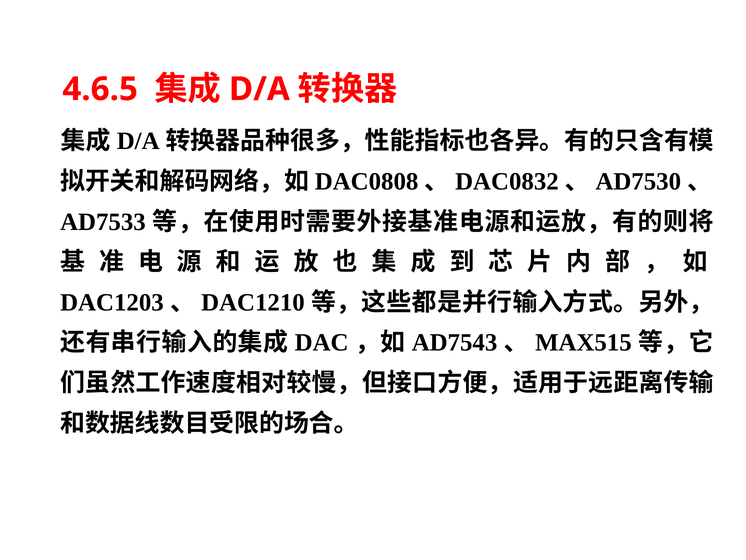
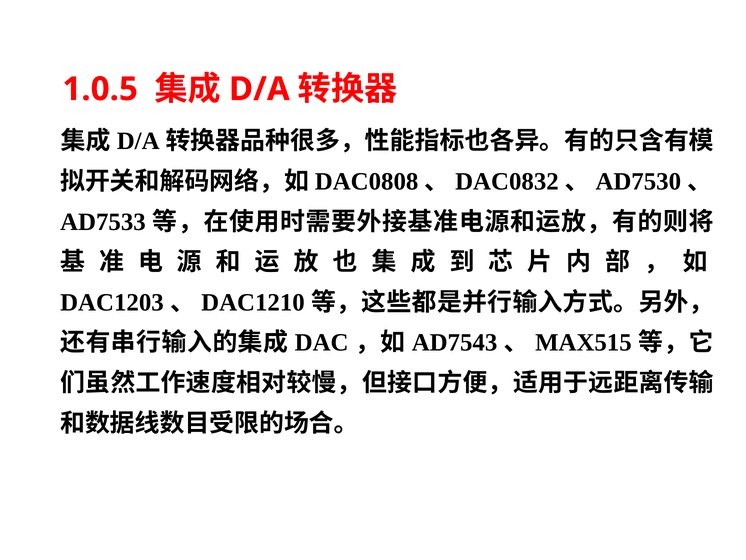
4.6.5: 4.6.5 -> 1.0.5 (100, 89)
